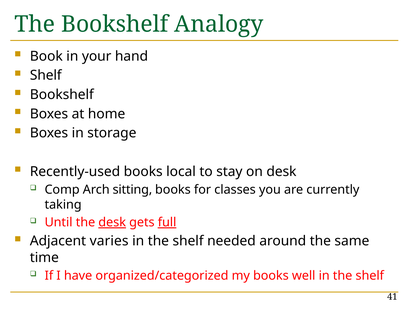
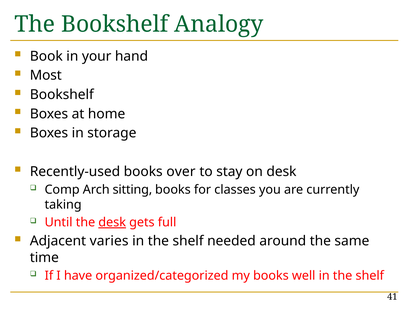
Shelf: Shelf -> Most (46, 75)
local: local -> over (181, 172)
full underline: present -> none (167, 222)
